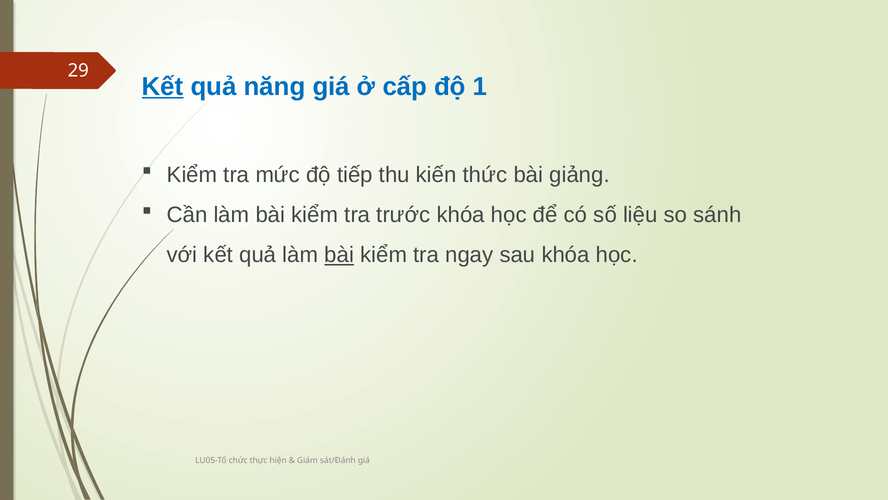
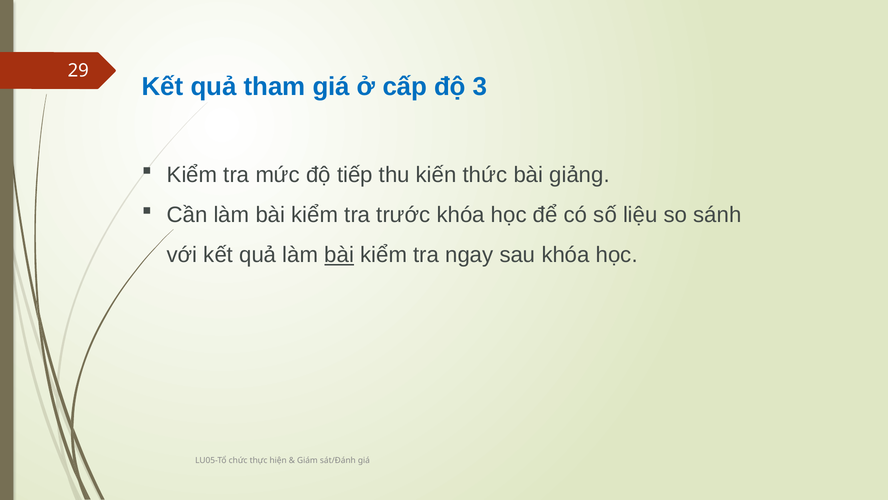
Kết underline: present -> none (163, 86)
năng: năng -> tham (275, 86)
1: 1 -> 3 (480, 86)
